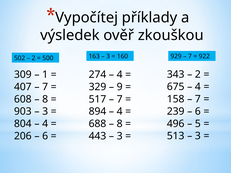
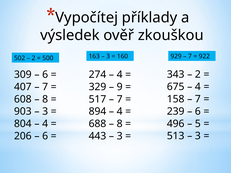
1: 1 -> 6 (45, 75)
